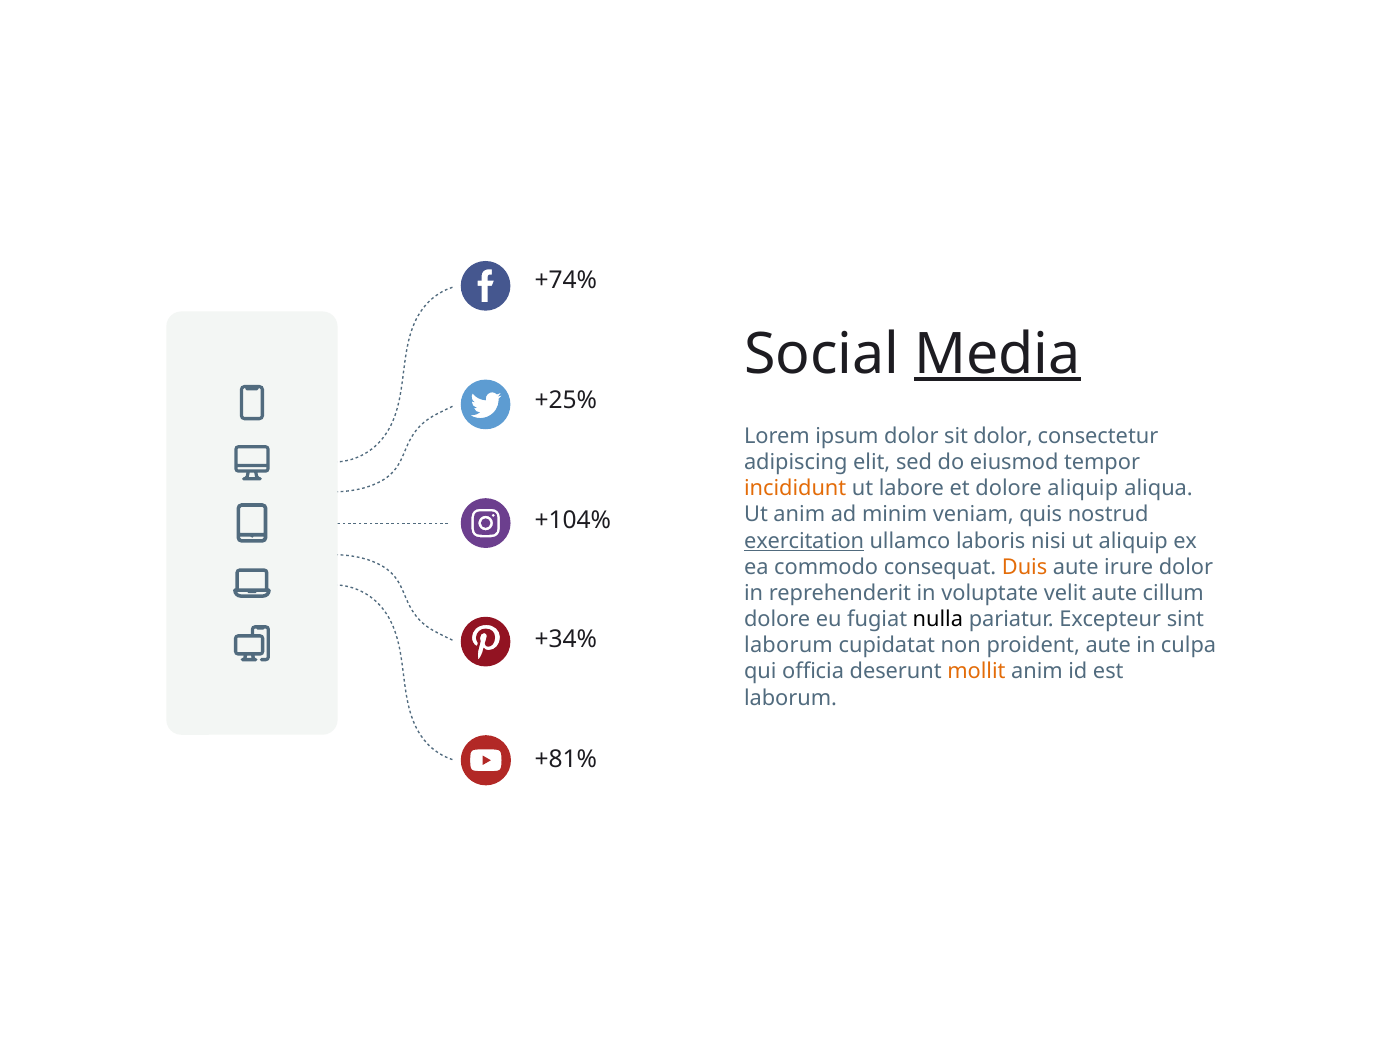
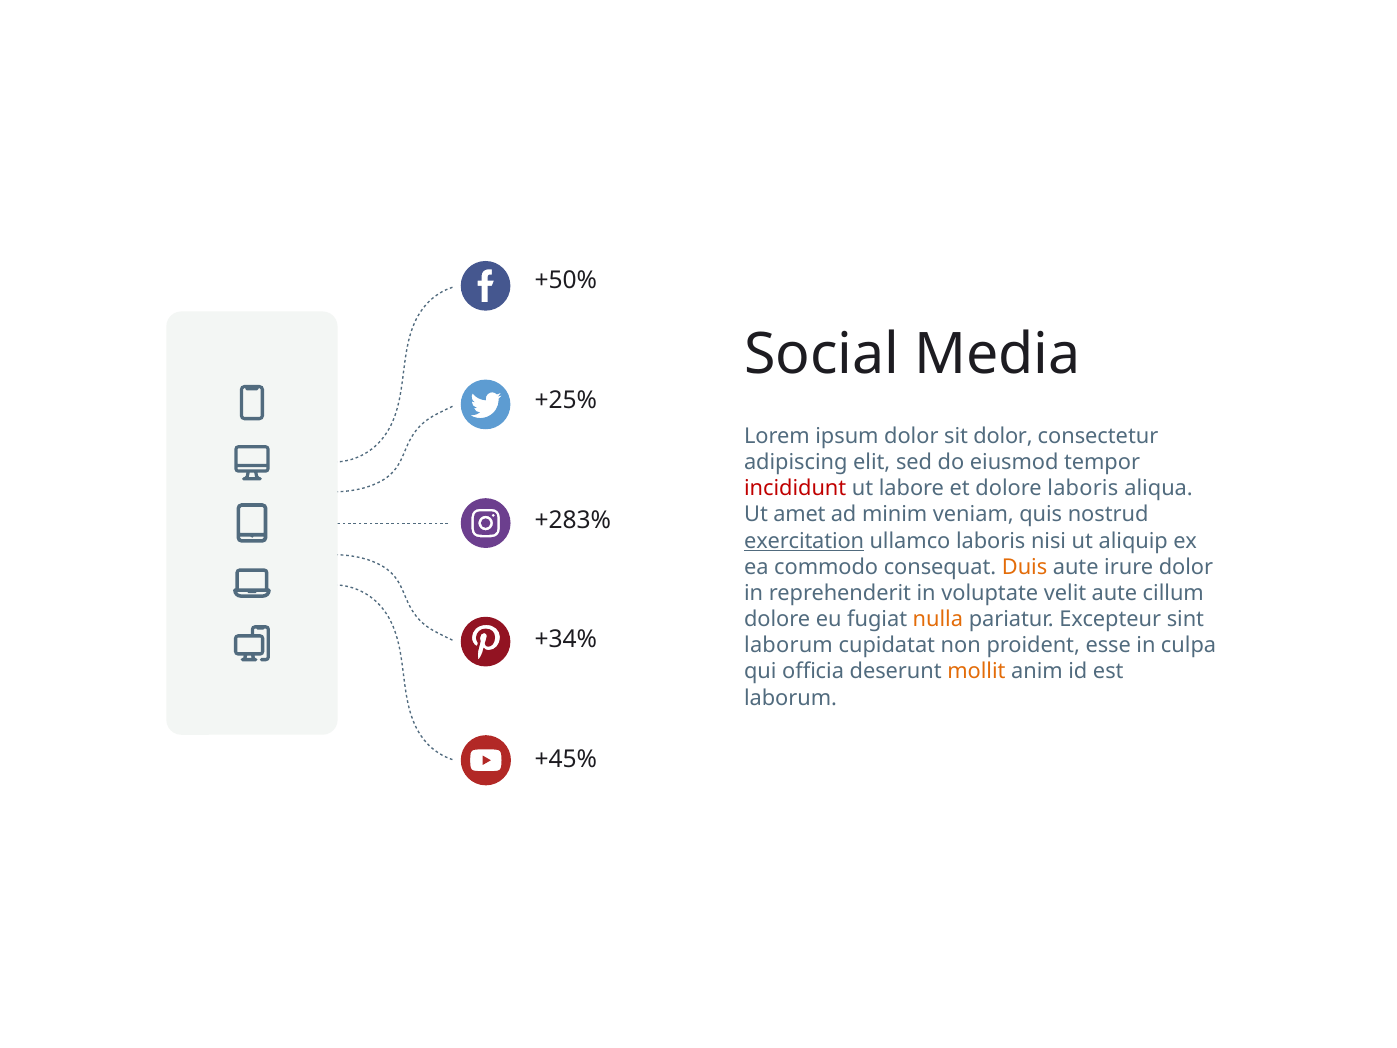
+74%: +74% -> +50% (566, 281)
Media underline: present -> none (997, 354)
incididunt colour: orange -> red (795, 488)
dolore aliquip: aliquip -> laboris (1083, 488)
Ut anim: anim -> amet (799, 514)
+104%: +104% -> +283% (573, 520)
nulla colour: black -> orange (938, 619)
proident aute: aute -> esse (1108, 645)
+81%: +81% -> +45% (566, 759)
